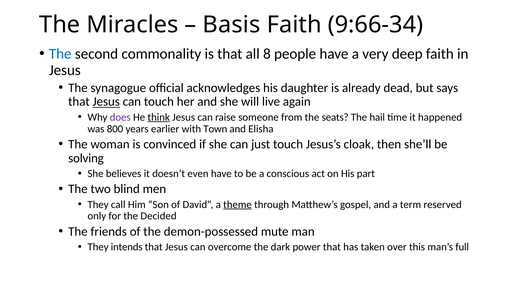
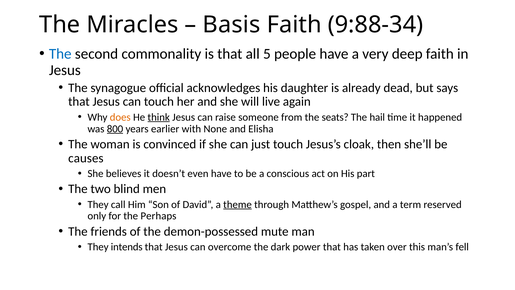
9:66-34: 9:66-34 -> 9:88-34 (376, 25)
8: 8 -> 5 (267, 54)
Jesus underline: present -> none (106, 102)
does colour: purple -> orange (120, 117)
800 underline: none -> present (115, 129)
Town: Town -> None (215, 129)
solving: solving -> causes (86, 158)
Decided: Decided -> Perhaps (159, 216)
full: full -> fell (462, 247)
